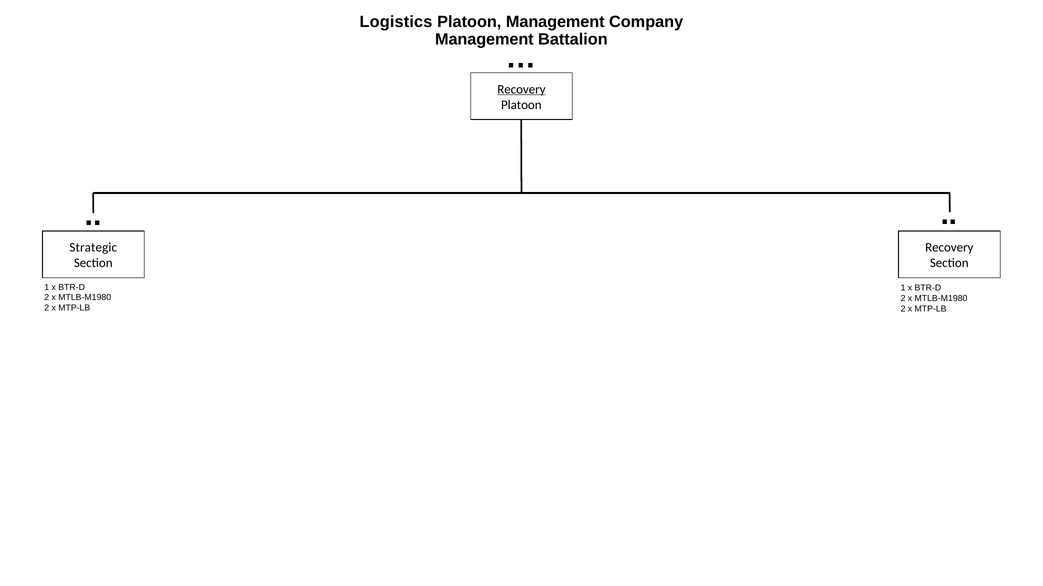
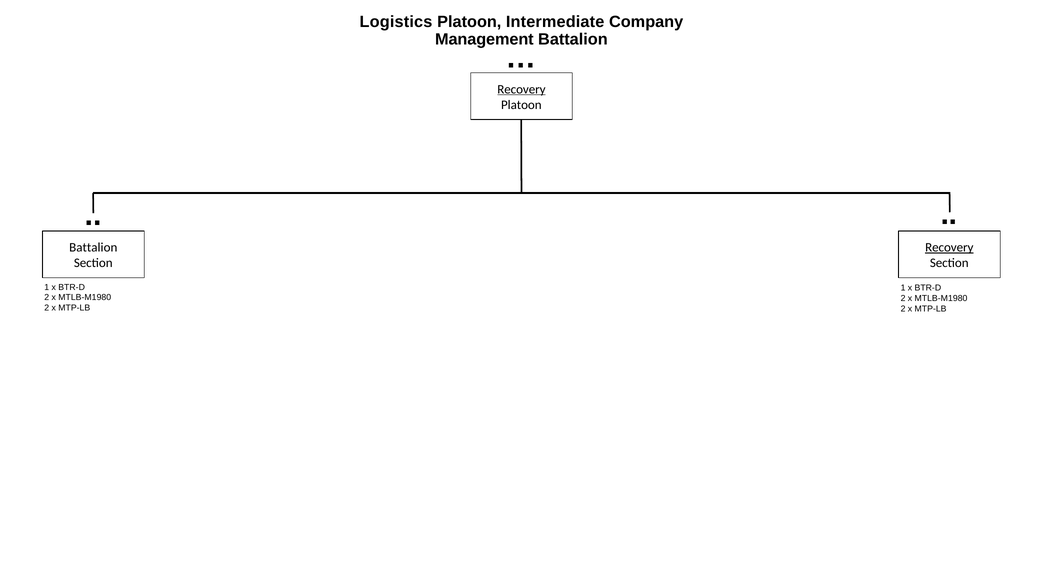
Platoon Management: Management -> Intermediate (555, 22)
Strategic: Strategic -> Battalion (93, 248)
Recovery underline: none -> present (949, 248)
